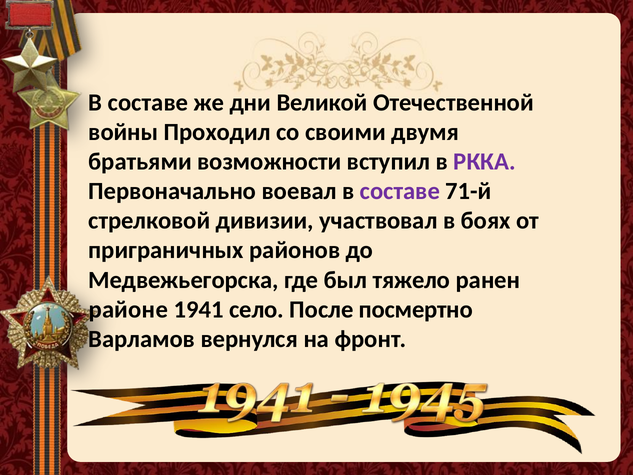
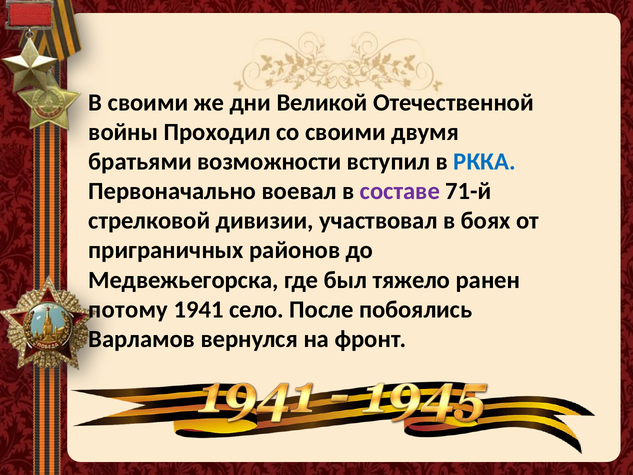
составе: составе -> своими (148, 102)
РККА colour: purple -> blue (485, 162)
районе: районе -> потому (128, 309)
посмертно: посмертно -> побоялись (416, 309)
